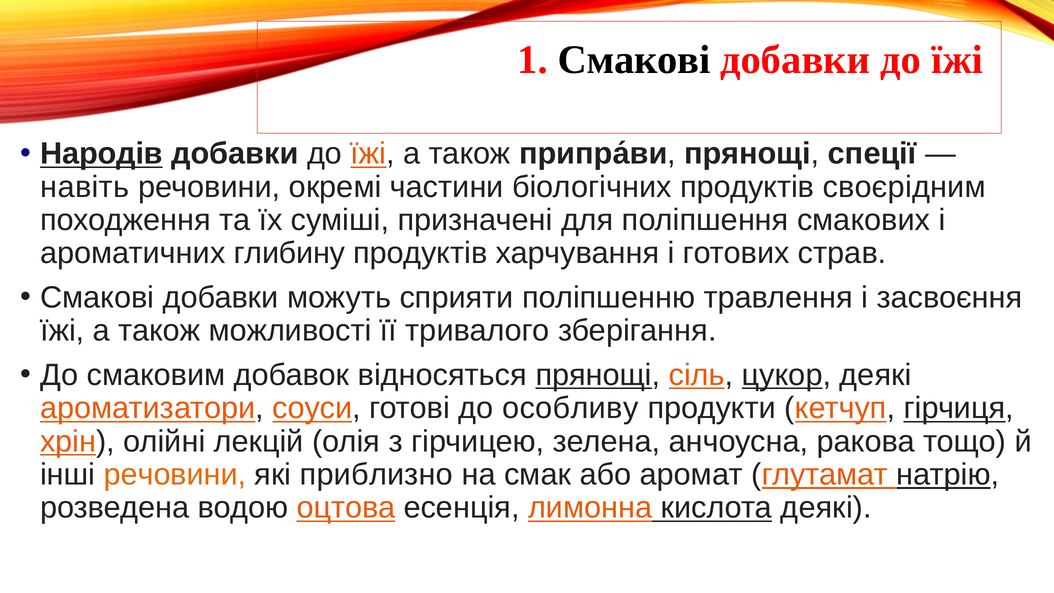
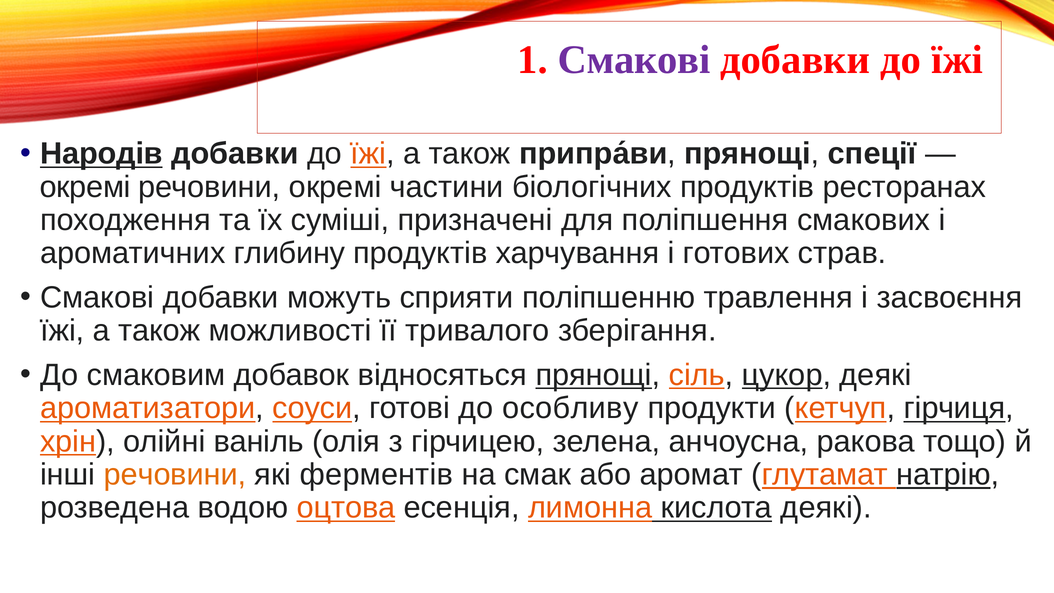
Смакові colour: black -> purple (634, 60)
навіть: навіть -> окремі (85, 187)
своєрідним: своєрідним -> ресторанах (904, 187)
лекцій: лекцій -> ваніль (259, 441)
приблизно: приблизно -> ферментів (376, 474)
